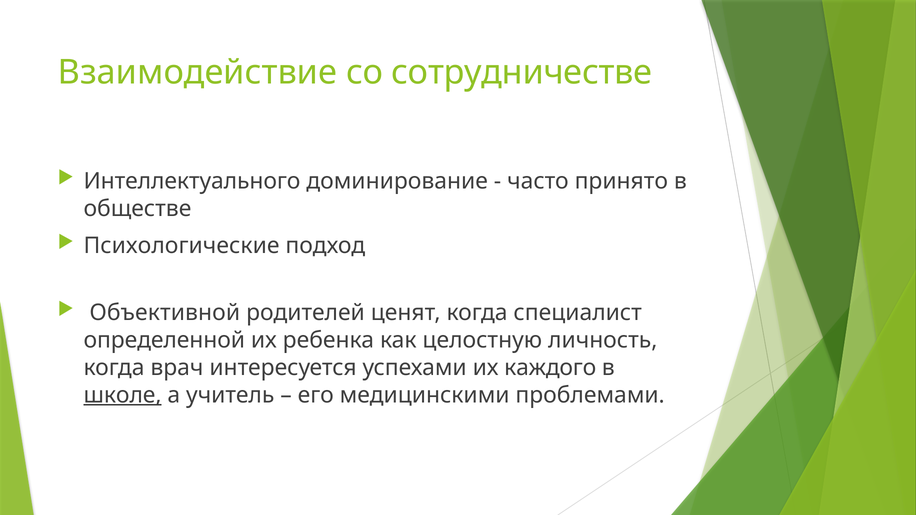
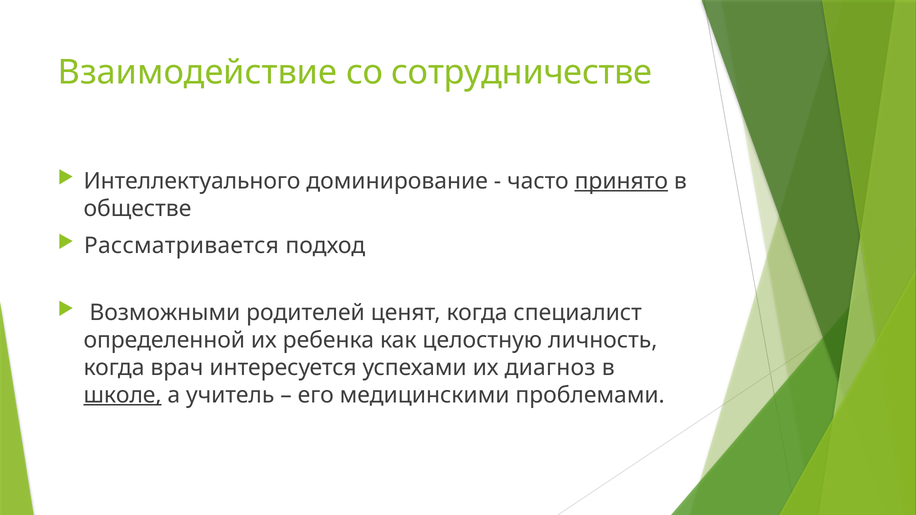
принято underline: none -> present (621, 181)
Психологические: Психологические -> Рассматривается (181, 246)
Объективной: Объективной -> Возможными (165, 313)
каждого: каждого -> диагноз (550, 368)
